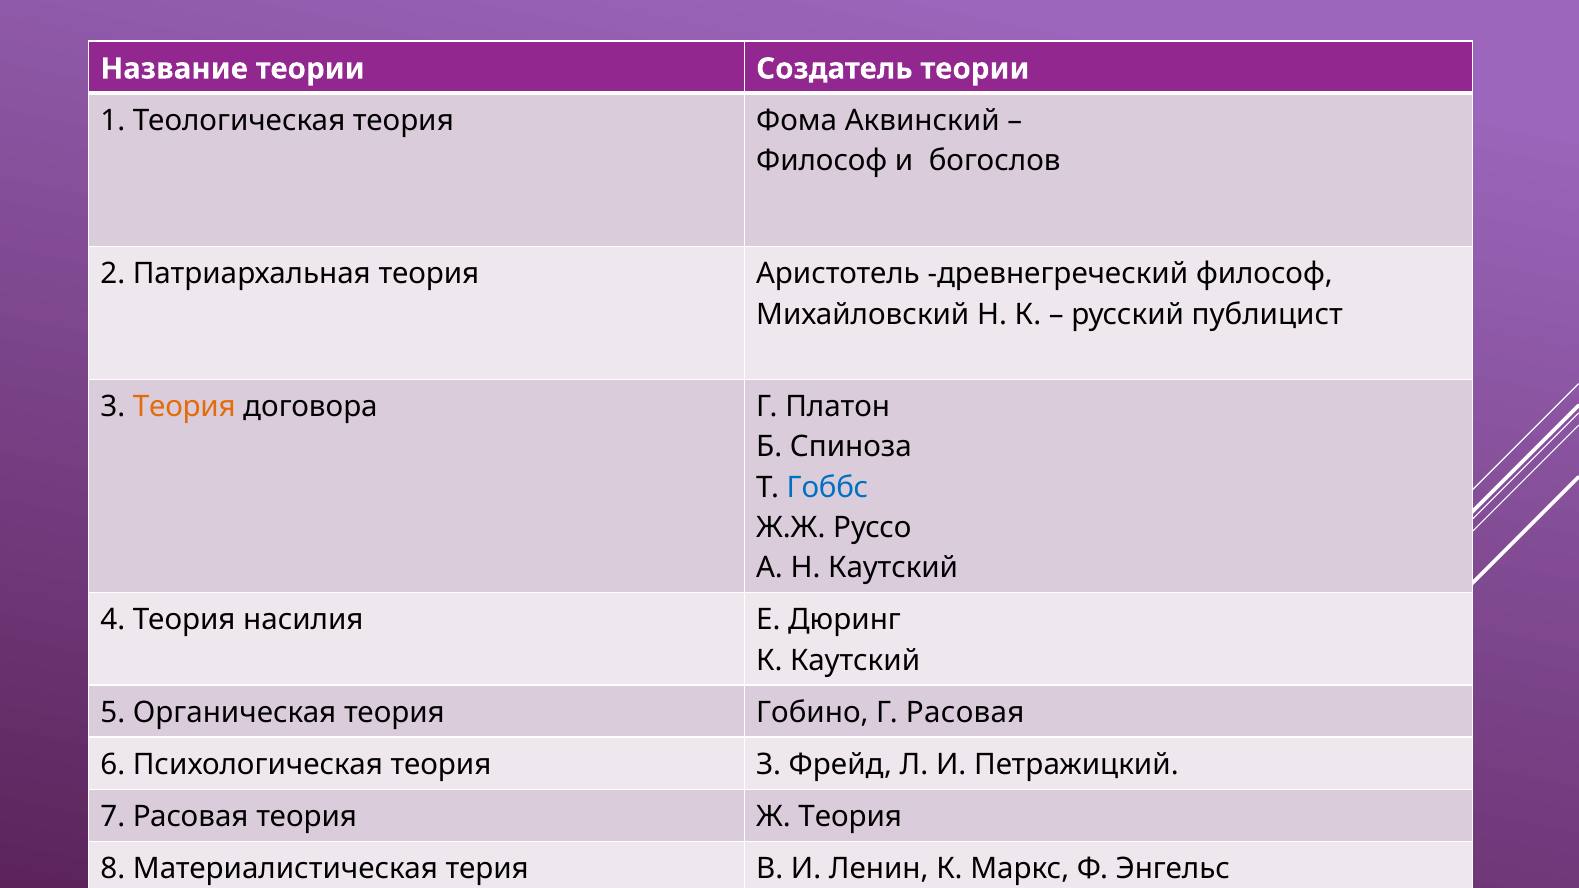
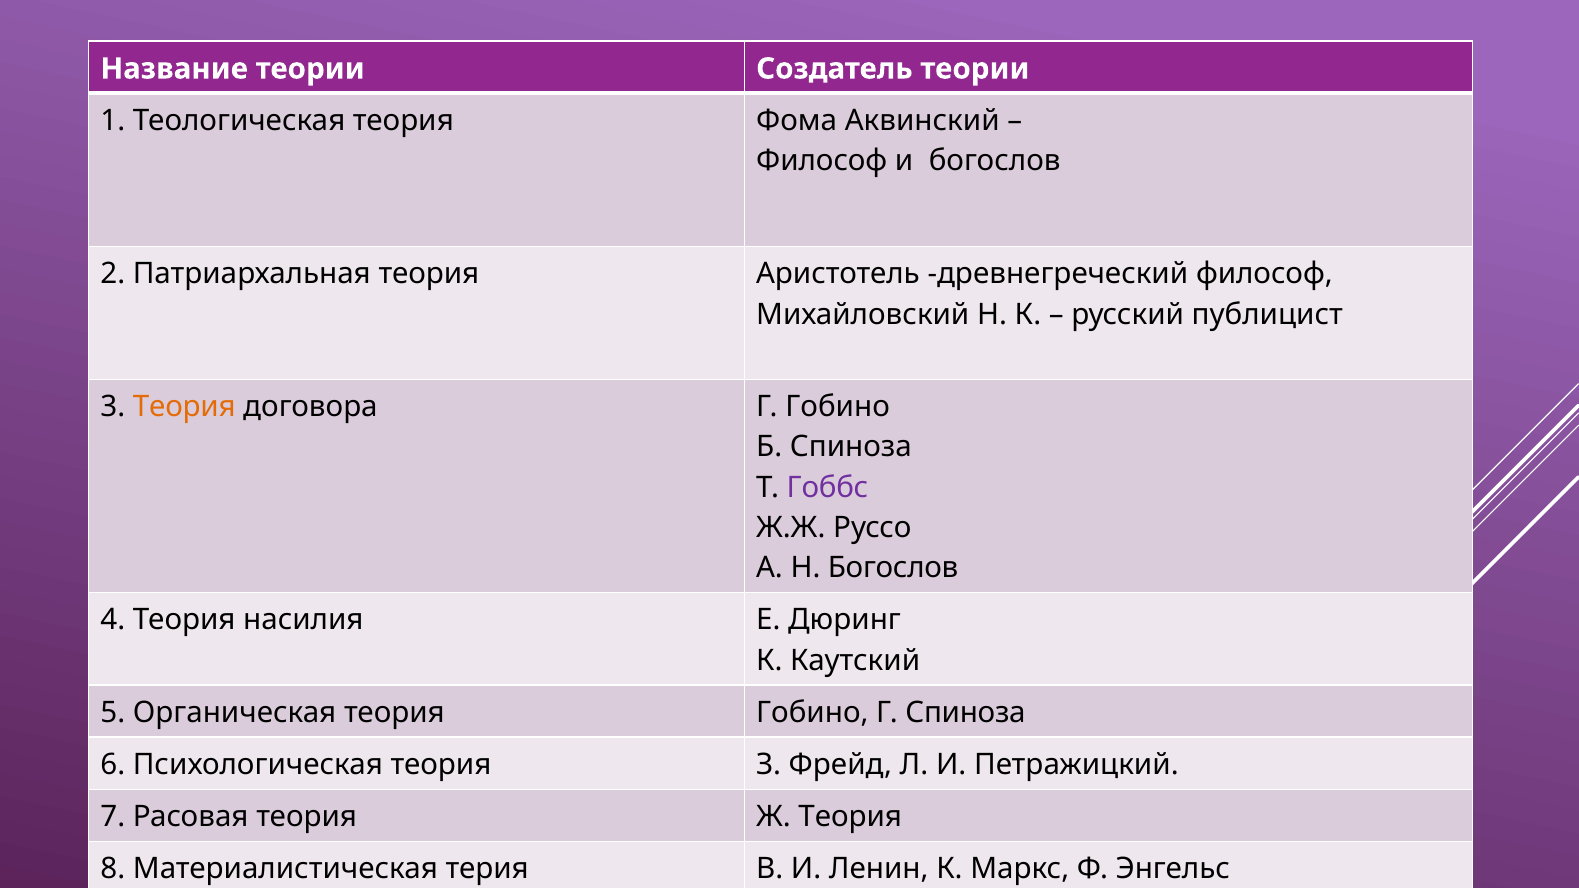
Г Платон: Платон -> Гобино (838, 407)
Гоббс colour: blue -> purple (828, 488)
Н Каутский: Каутский -> Богослов (893, 568)
Г Расовая: Расовая -> Спиноза (966, 713)
